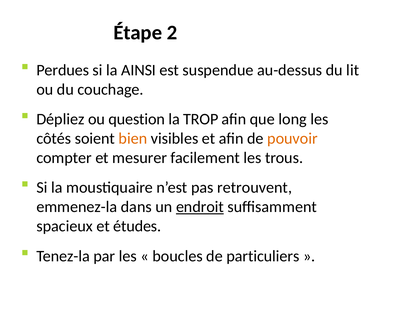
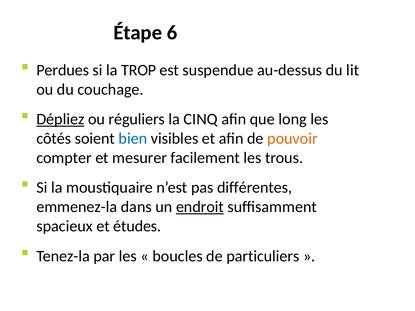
2: 2 -> 6 (172, 33)
AINSI: AINSI -> TROP (139, 70)
Dépliez underline: none -> present (60, 119)
question: question -> réguliers (137, 119)
TROP: TROP -> CINQ (201, 119)
bien colour: orange -> blue (133, 139)
retrouvent: retrouvent -> différentes (255, 188)
